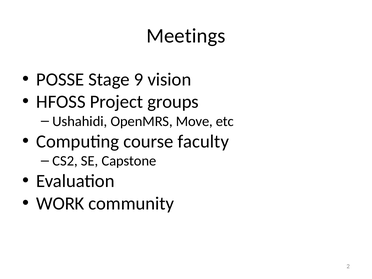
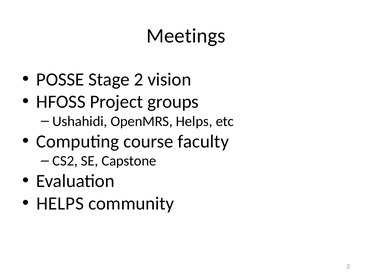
Stage 9: 9 -> 2 (139, 79)
OpenMRS Move: Move -> Helps (194, 121)
WORK: WORK -> HELPS (60, 203)
